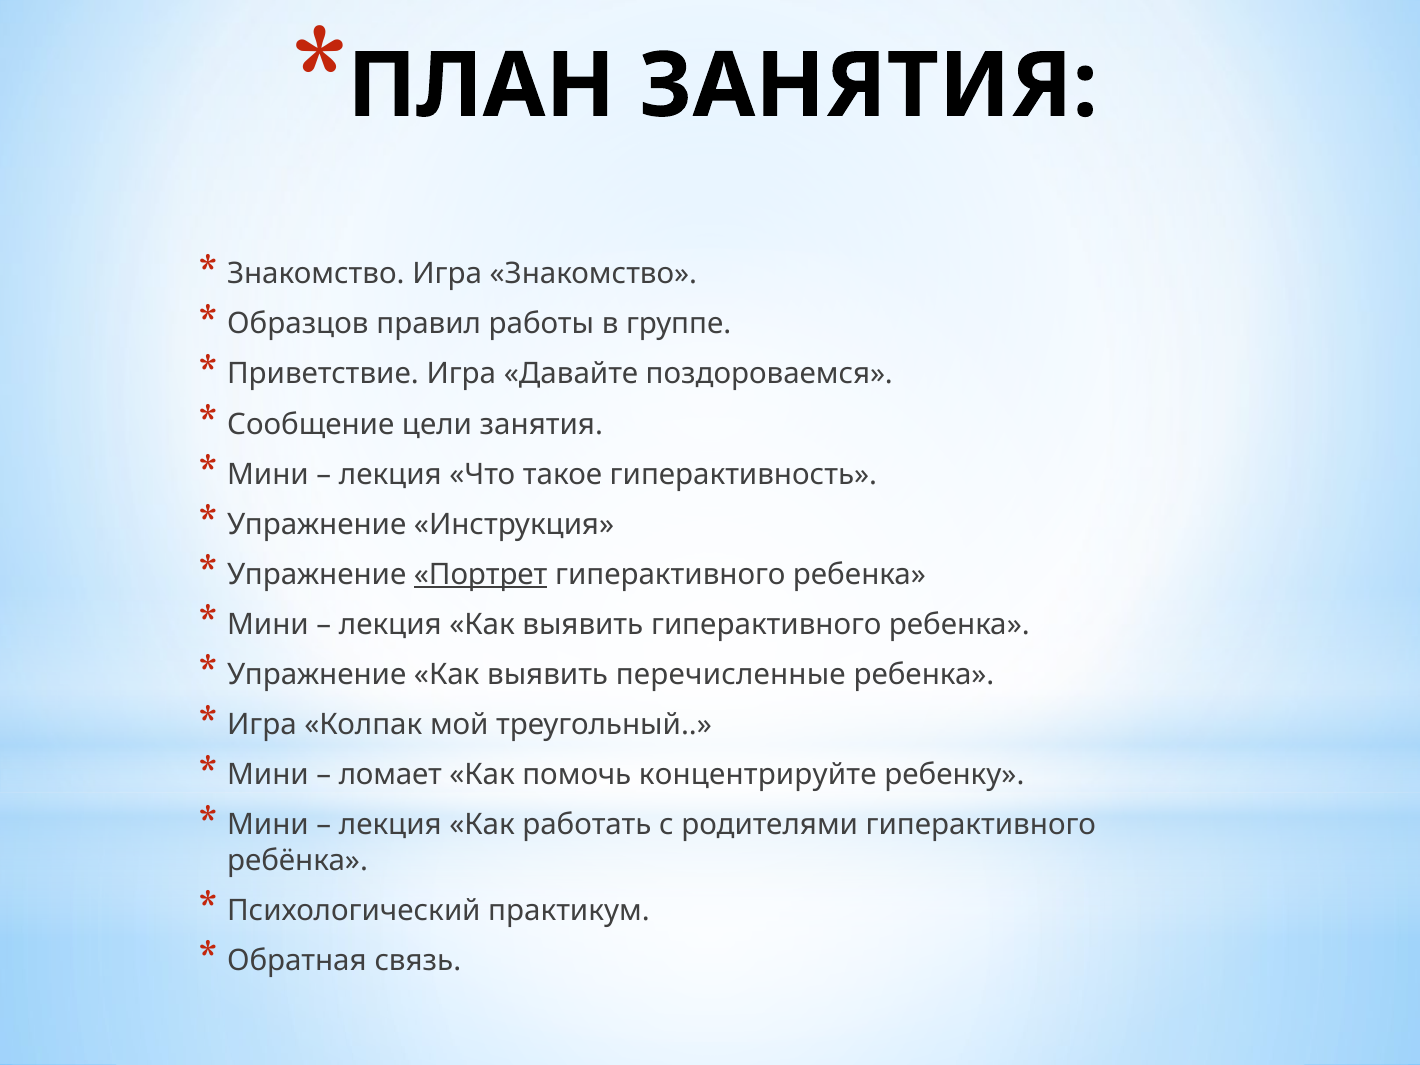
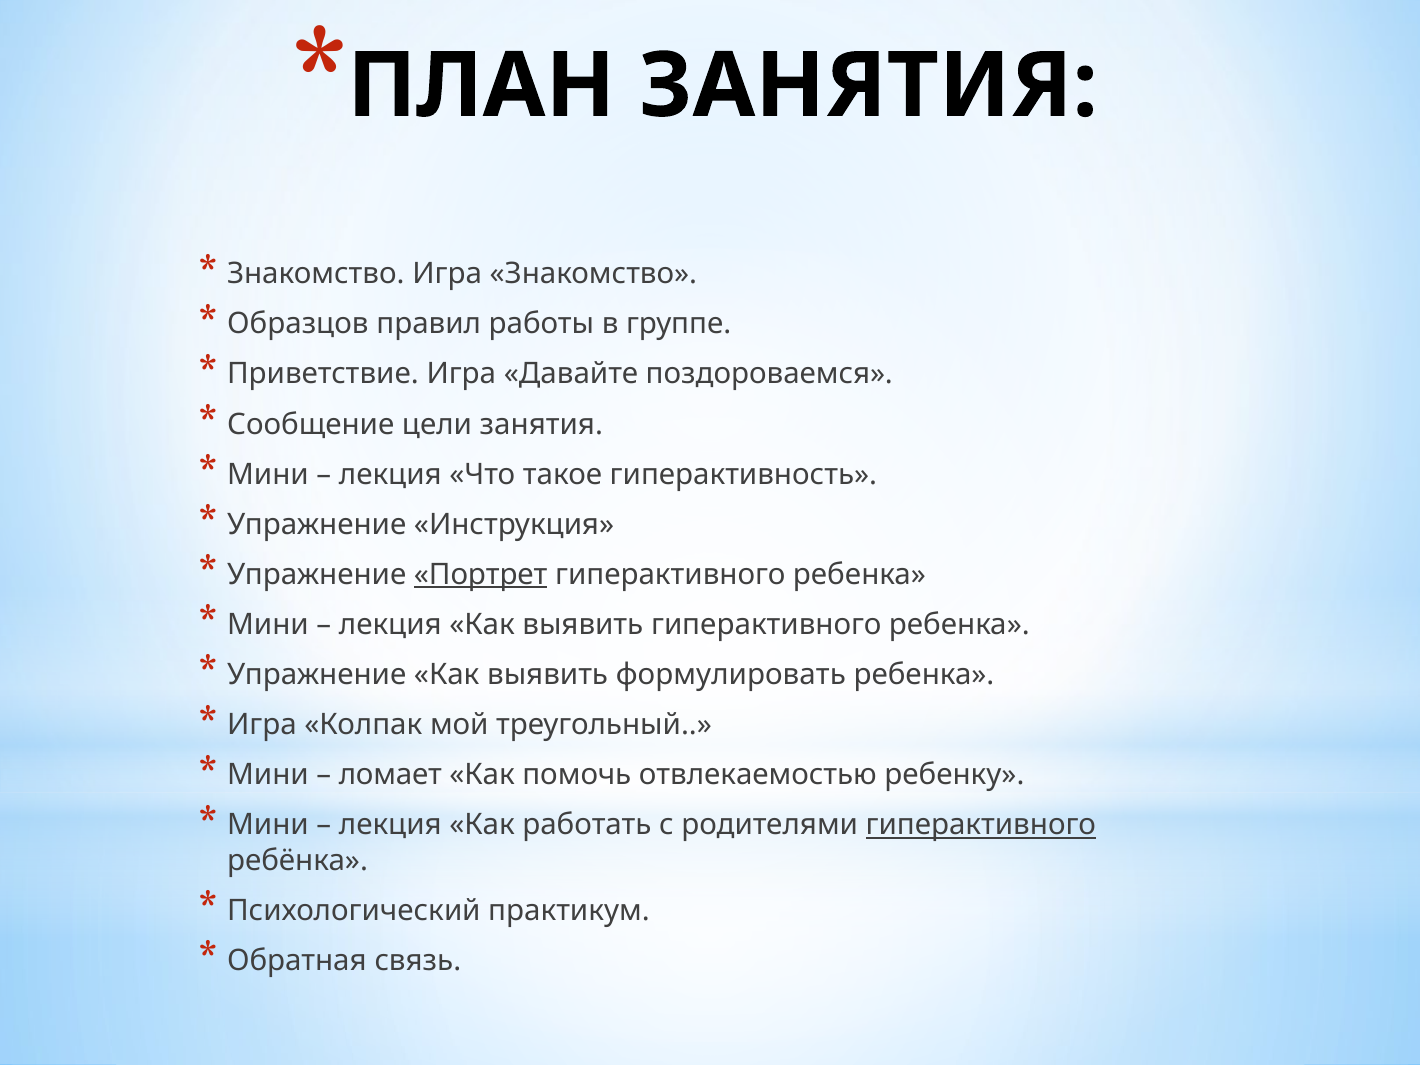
перечисленные: перечисленные -> формулировать (731, 675)
концентрируйте: концентрируйте -> отвлекаемостью (758, 775)
гиперактивного underline: none -> present (981, 825)
